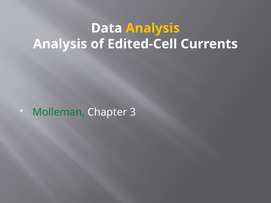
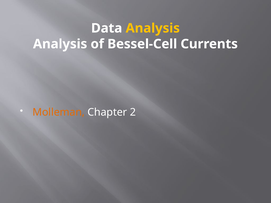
Edited-Cell: Edited-Cell -> Bessel-Cell (142, 44)
Molleman colour: green -> orange (59, 112)
3: 3 -> 2 (133, 112)
